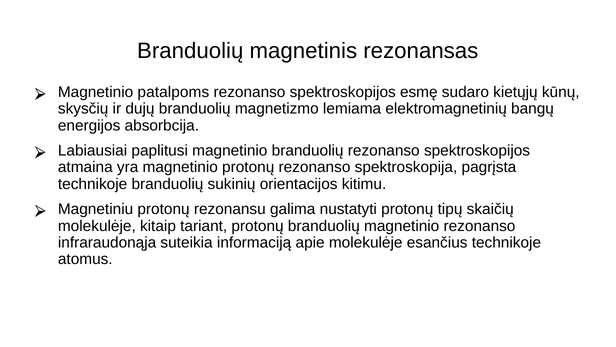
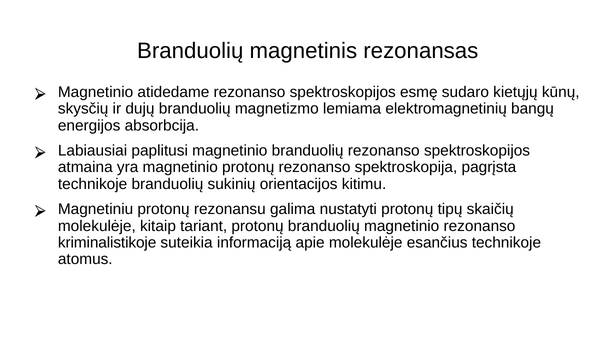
patalpoms: patalpoms -> atidedame (173, 92)
infraraudonąja: infraraudonąja -> kriminalistikoje (107, 242)
